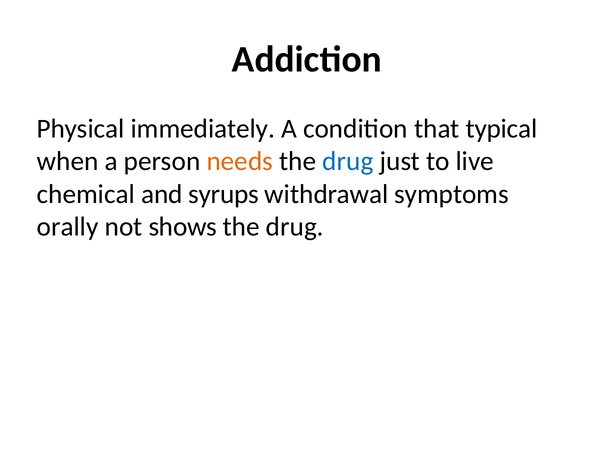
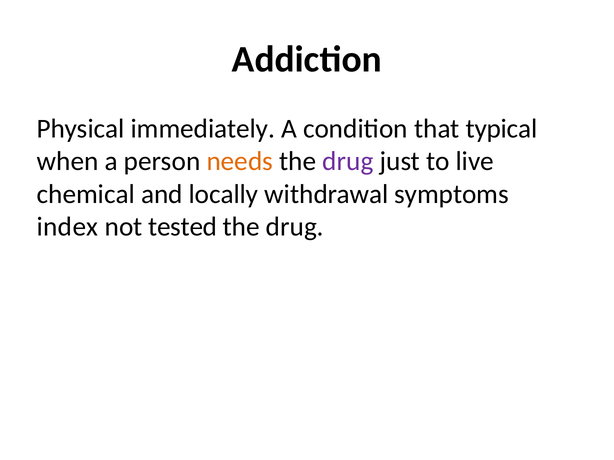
drug colour: blue -> purple (348, 162)
syrups: syrups -> locally (224, 194)
orally: orally -> index (68, 227)
shows: shows -> tested (183, 227)
